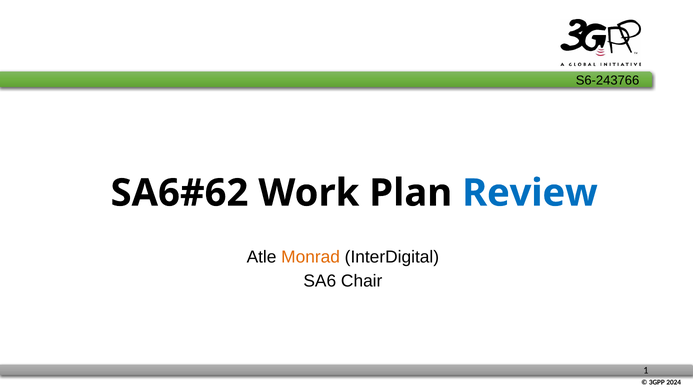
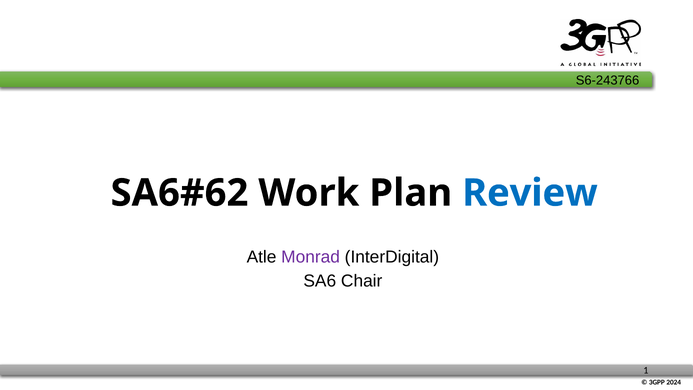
Monrad colour: orange -> purple (311, 257)
